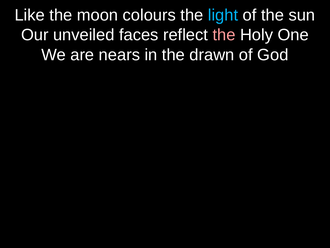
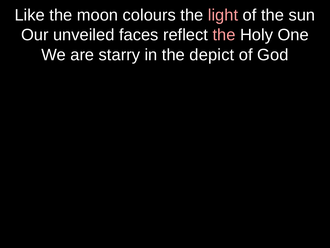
light colour: light blue -> pink (223, 15)
nears: nears -> starry (119, 55)
drawn: drawn -> depict (212, 55)
